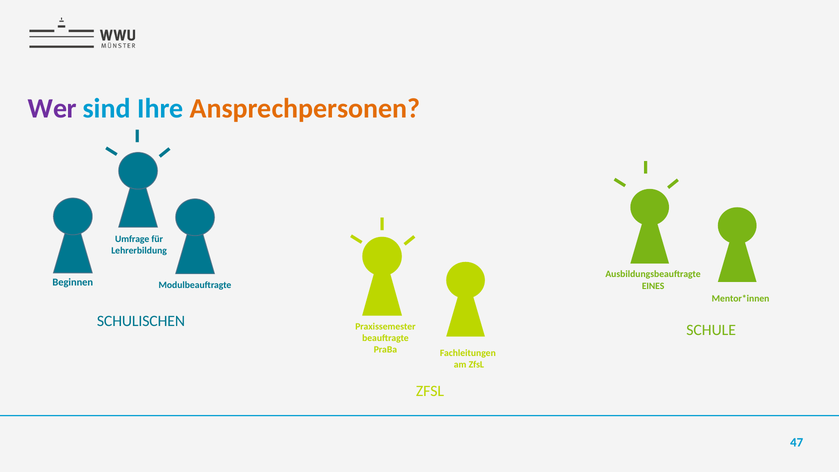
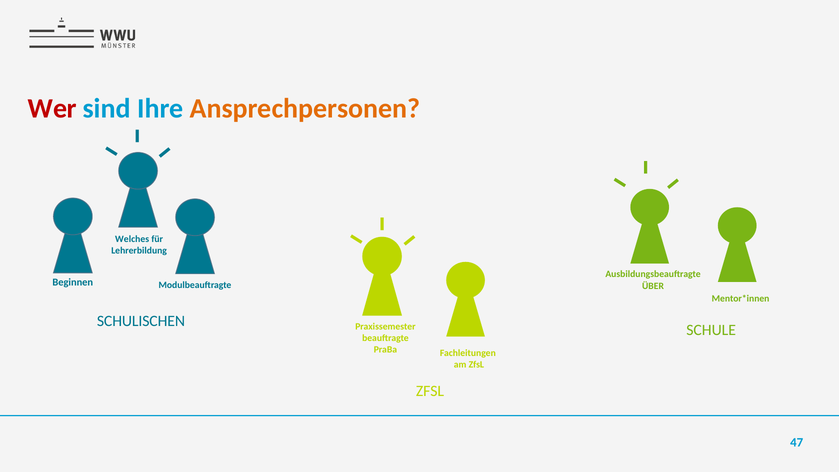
Wer colour: purple -> red (52, 108)
Umfrage: Umfrage -> Welches (132, 239)
EINES: EINES -> ÜBER (653, 286)
